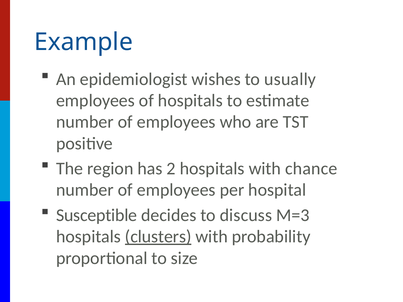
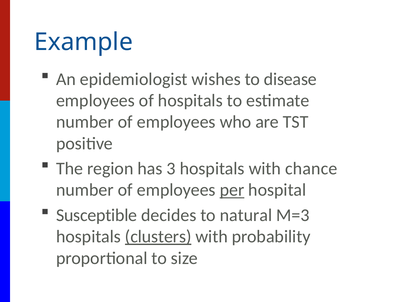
usually: usually -> disease (290, 79)
2: 2 -> 3 (171, 169)
per underline: none -> present (232, 190)
discuss: discuss -> natural (246, 215)
